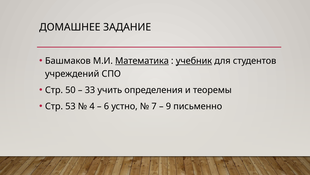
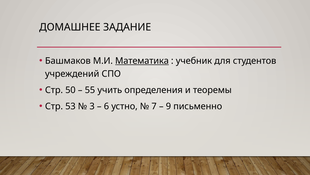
учебник underline: present -> none (194, 61)
33: 33 -> 55 (90, 90)
4: 4 -> 3 (92, 106)
